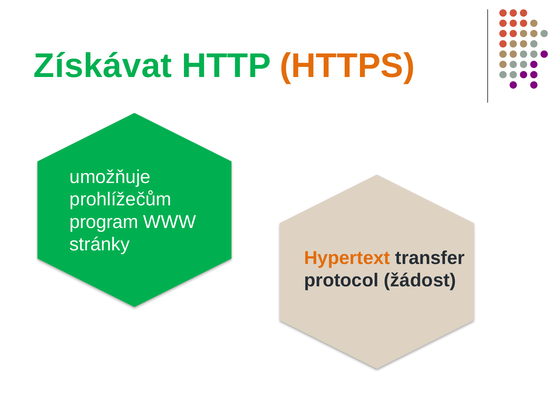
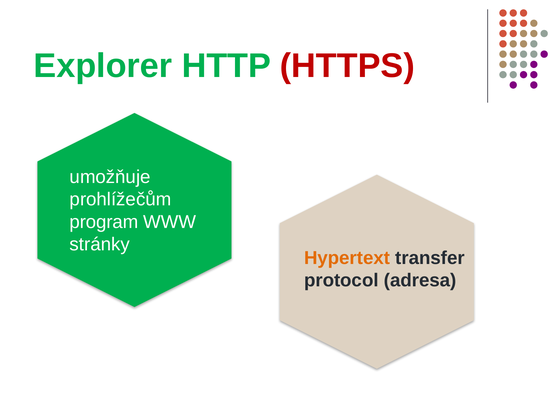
Získávat: Získávat -> Explorer (103, 66)
HTTPS colour: orange -> red (347, 66)
žádost: žádost -> adresa (420, 280)
